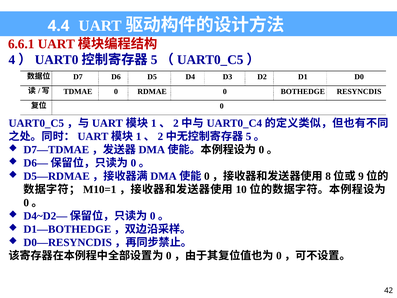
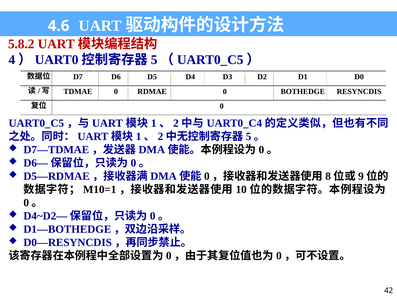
4.4: 4.4 -> 4.6 (59, 26)
6.6.1: 6.6.1 -> 5.8.2 (21, 44)
